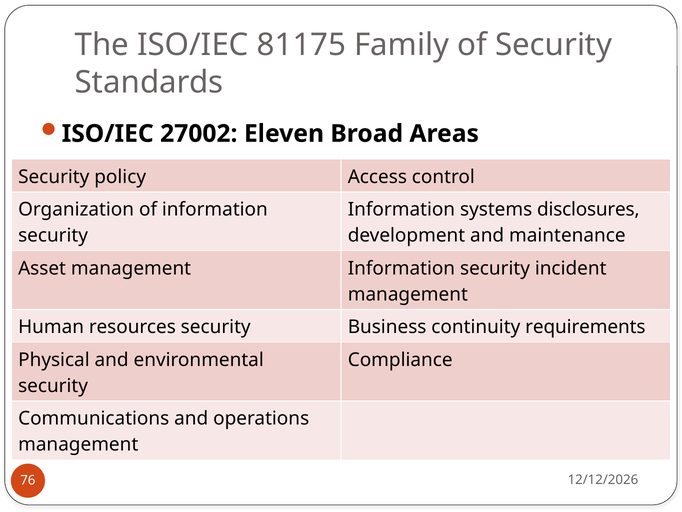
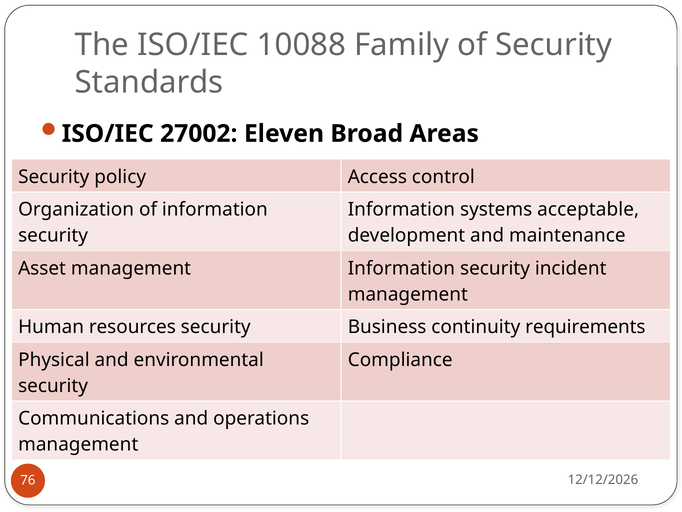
81175: 81175 -> 10088 (301, 45)
disclosures: disclosures -> acceptable (588, 209)
